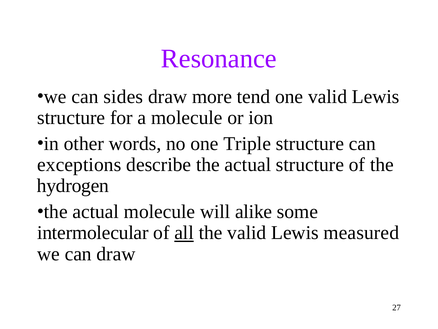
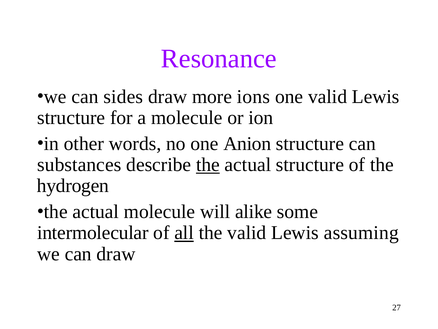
tend: tend -> ions (253, 97)
Triple: Triple -> Anion (247, 144)
exceptions: exceptions -> substances (79, 165)
the underline: none -> present (208, 165)
measured: measured -> assuming (361, 233)
